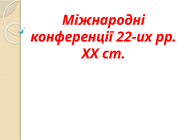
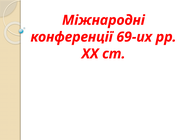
22-их: 22-их -> 69-их (134, 37)
